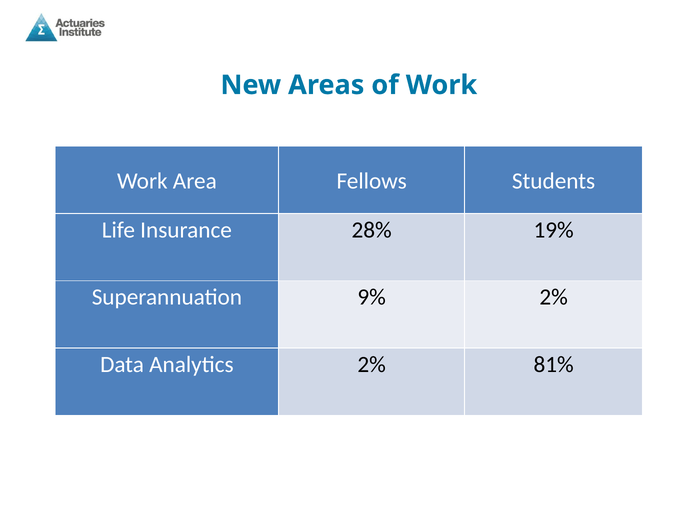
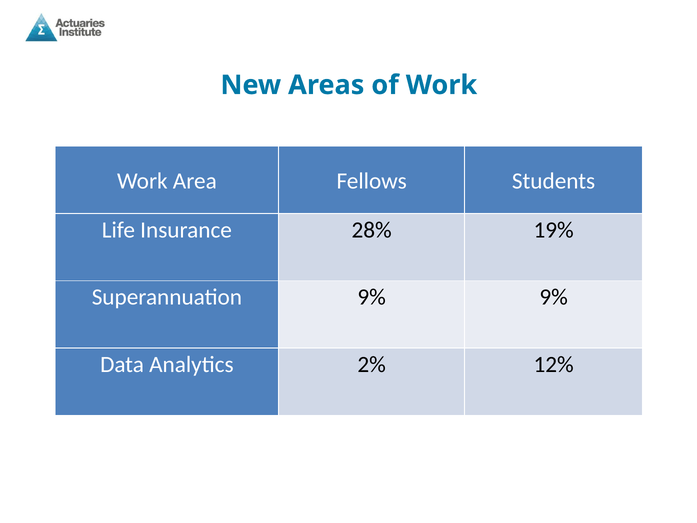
9% 2%: 2% -> 9% (554, 297)
81%: 81% -> 12% (554, 364)
